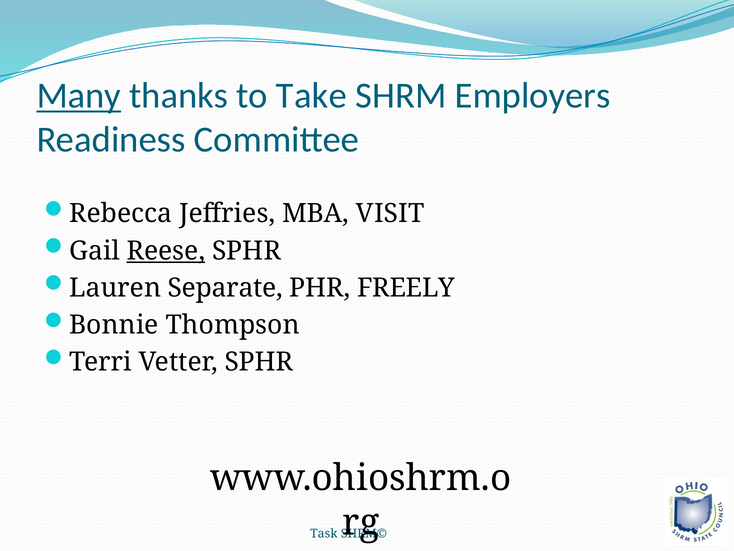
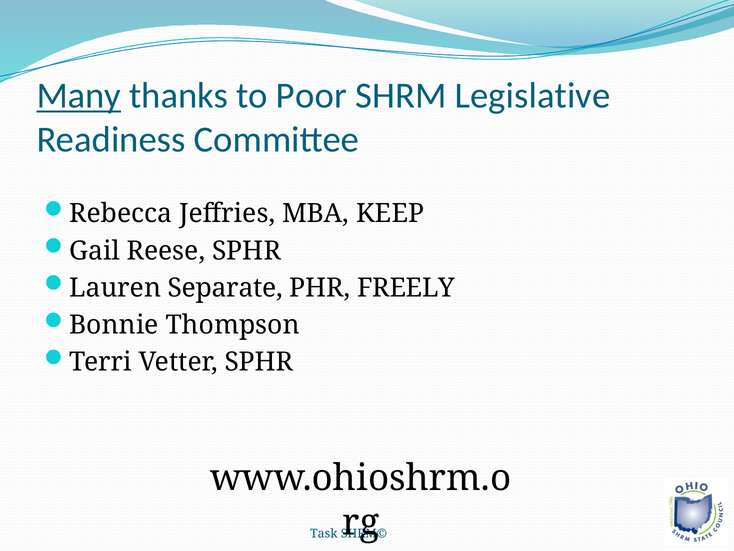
Take: Take -> Poor (311, 96)
Employers: Employers -> Legislative (533, 96)
VISIT: VISIT -> KEEP (390, 213)
Reese underline: present -> none (166, 251)
